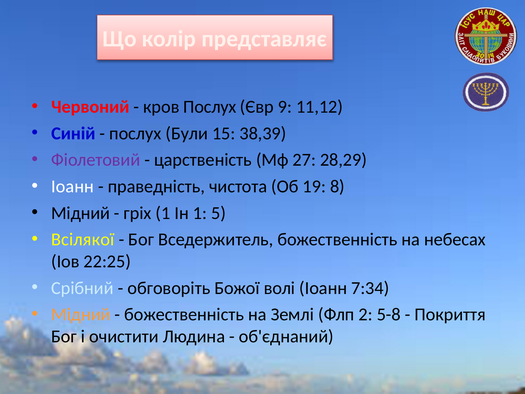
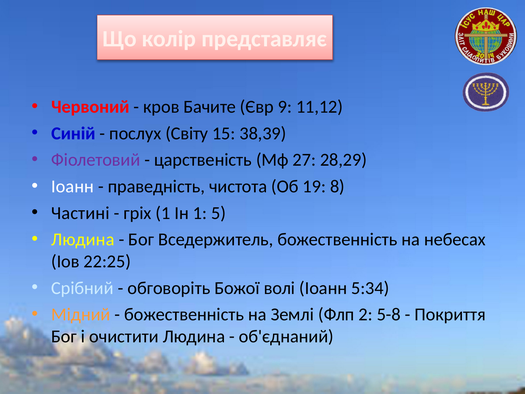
кров Послух: Послух -> Бачите (210, 107)
Були: Були -> Світу (187, 133)
Мідний: Мідний -> Частині (80, 213)
Всілякої: Всілякої -> Людина (83, 239)
7:34: 7:34 -> 5:34 (370, 288)
